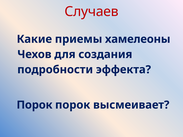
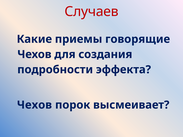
хамелеоны: хамелеоны -> говорящие (138, 39)
Порок: Порок -> Чехов (34, 105)
